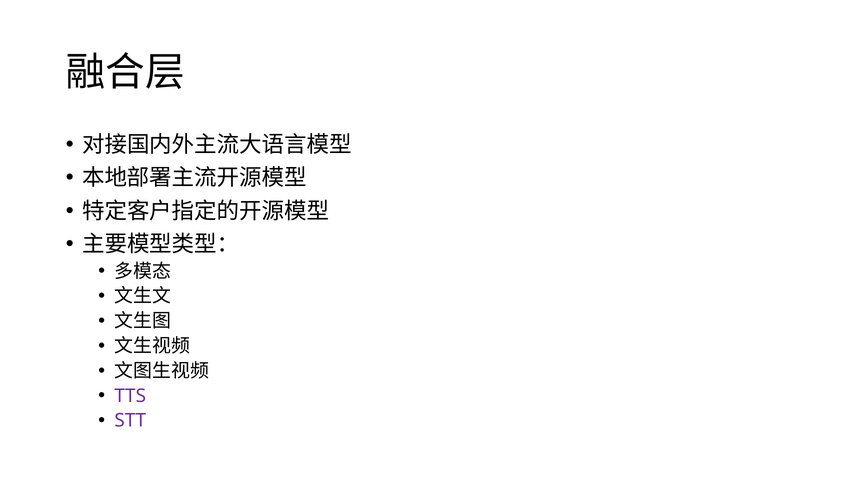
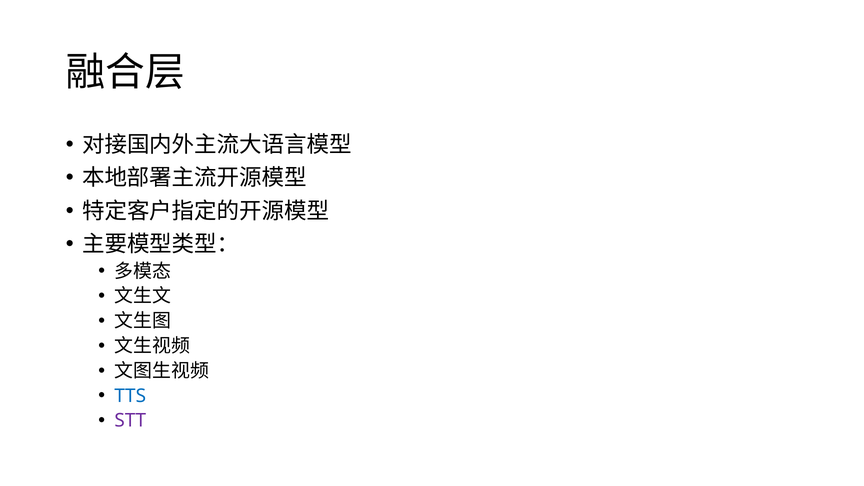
TTS colour: purple -> blue (130, 396)
